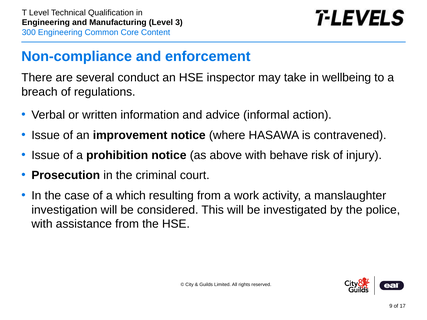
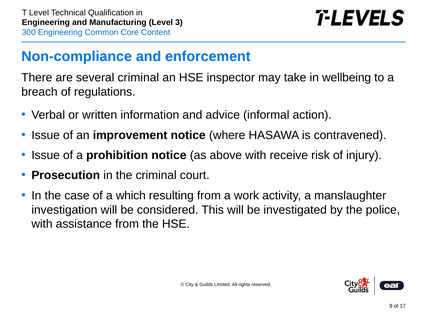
several conduct: conduct -> criminal (138, 78)
behave: behave -> receive (289, 155)
